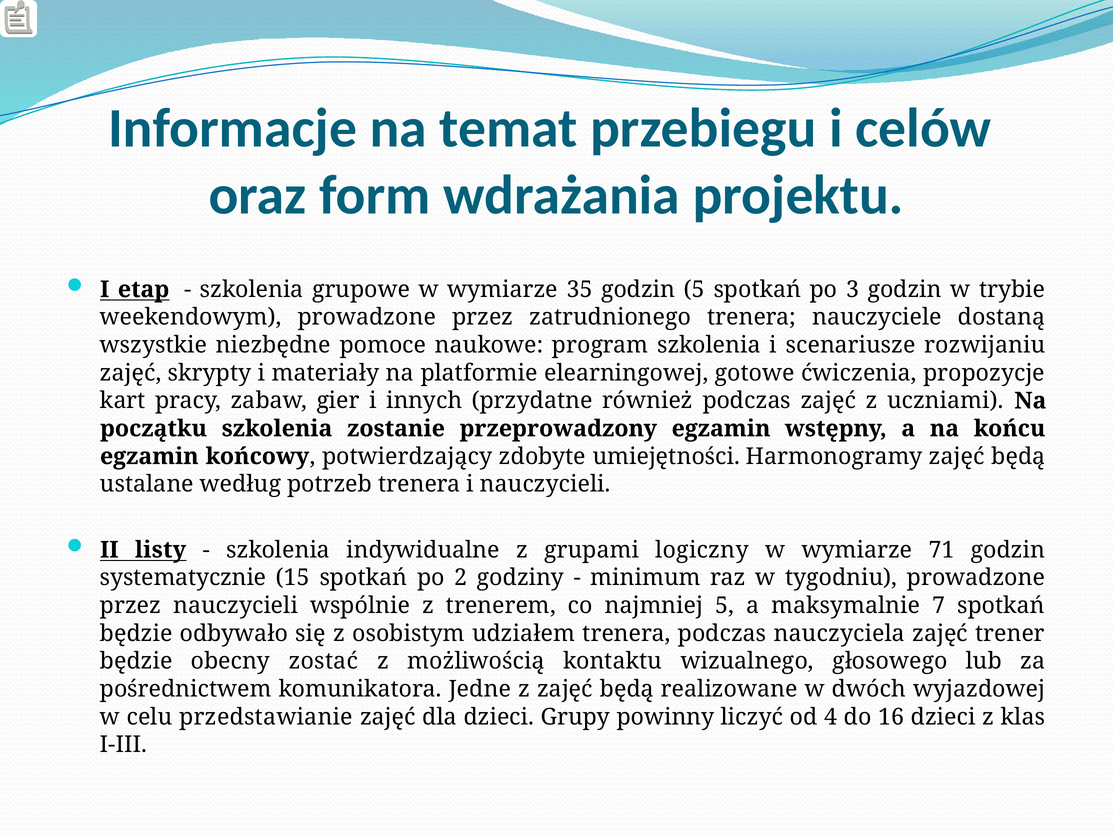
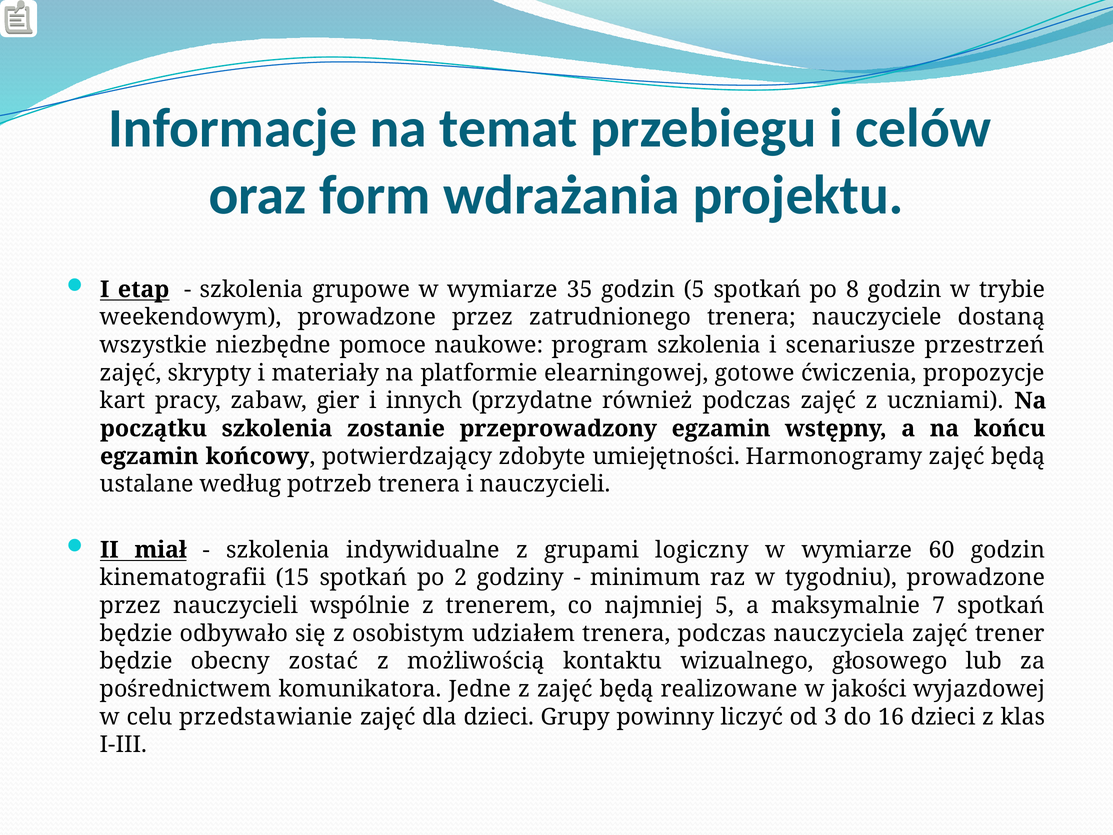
3: 3 -> 8 (853, 289)
rozwijaniu: rozwijaniu -> przestrzeń (985, 345)
listy: listy -> miał (161, 550)
71: 71 -> 60 (942, 550)
systematycznie: systematycznie -> kinematografii (183, 578)
dwóch: dwóch -> jakości (869, 689)
4: 4 -> 3 (831, 717)
